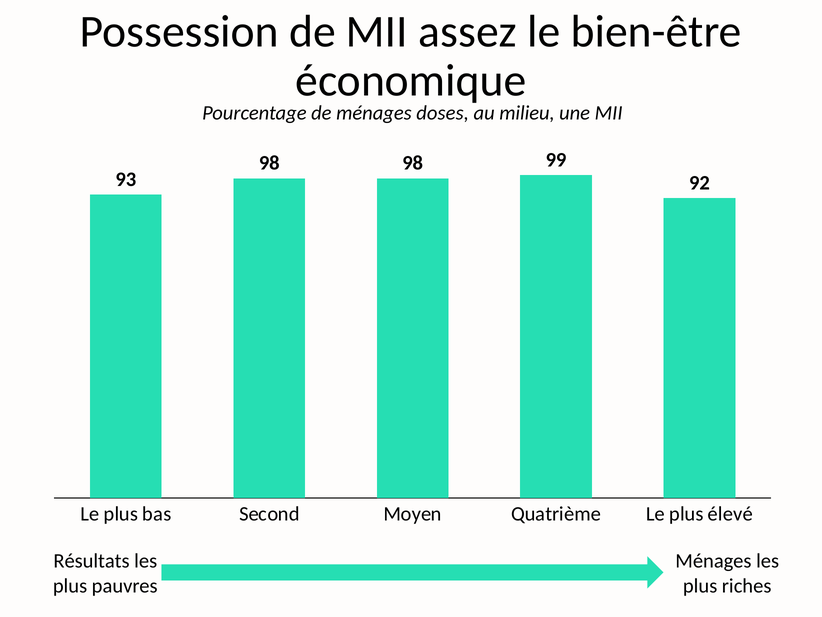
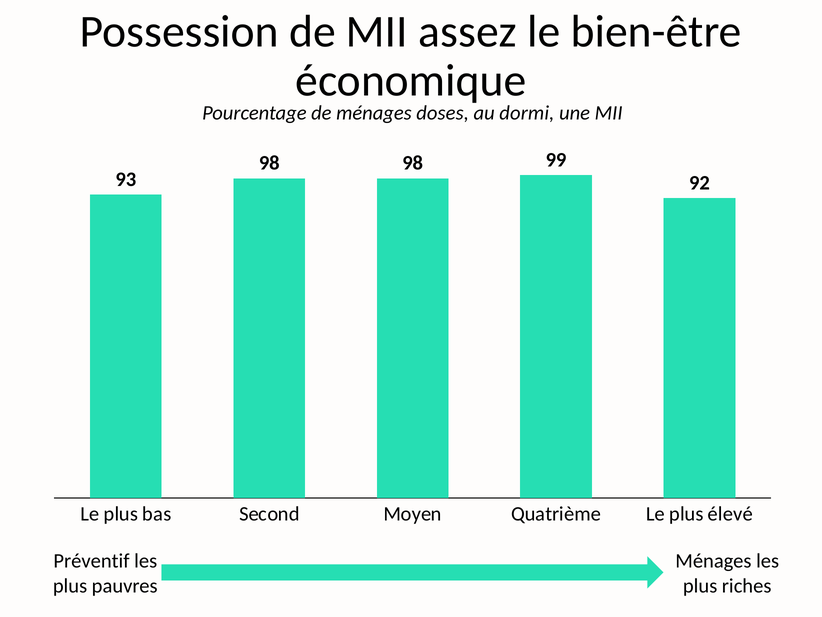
milieu: milieu -> dormi (527, 113)
Résultats: Résultats -> Préventif (91, 561)
